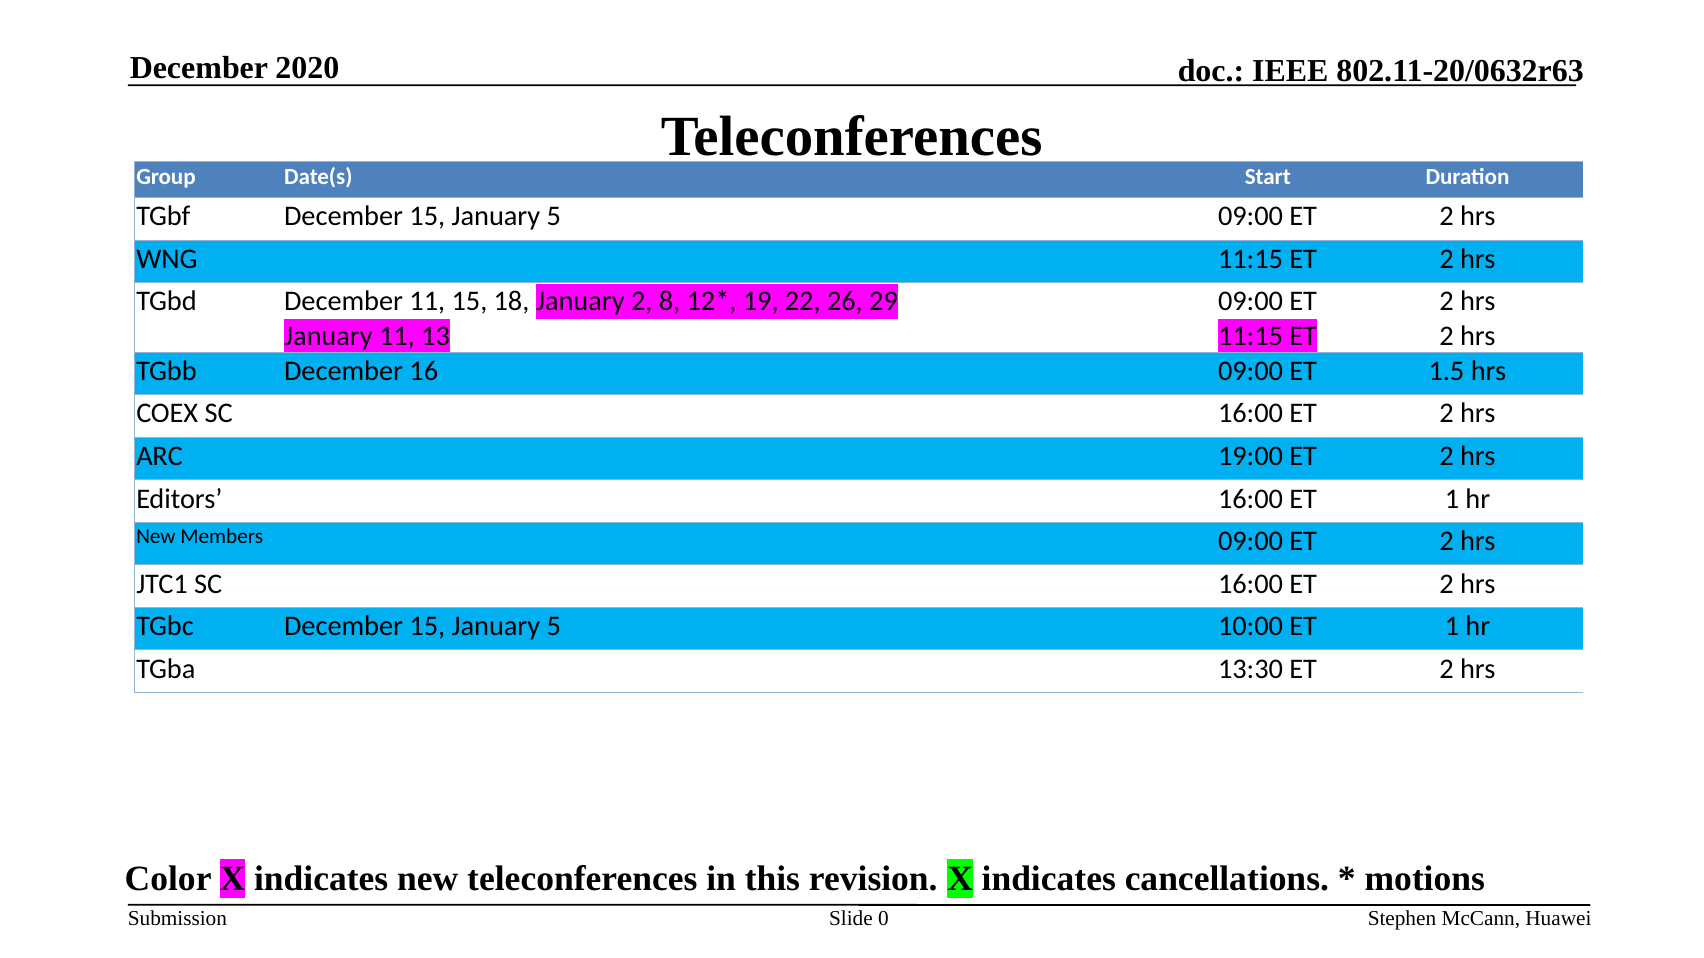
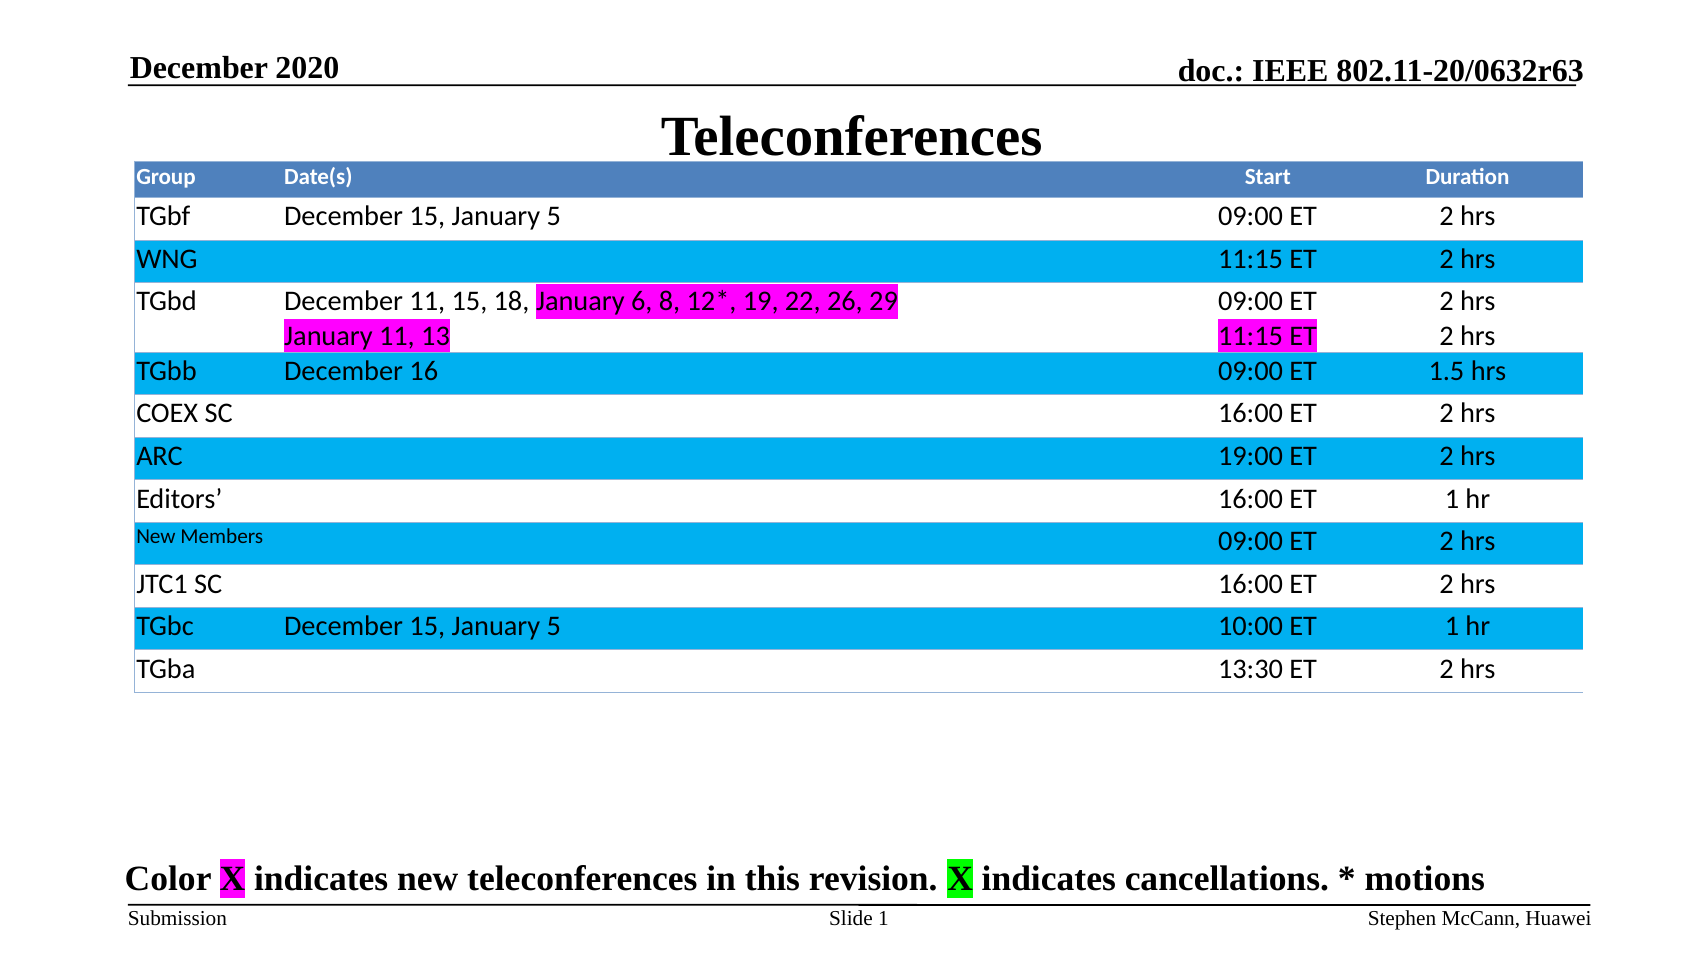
January 2: 2 -> 6 (642, 302)
Slide 0: 0 -> 1 (883, 919)
